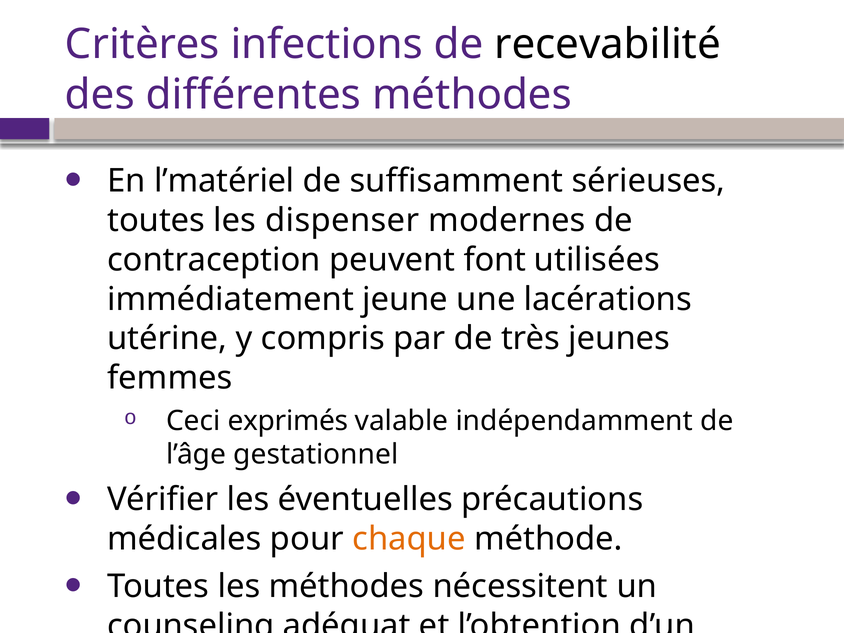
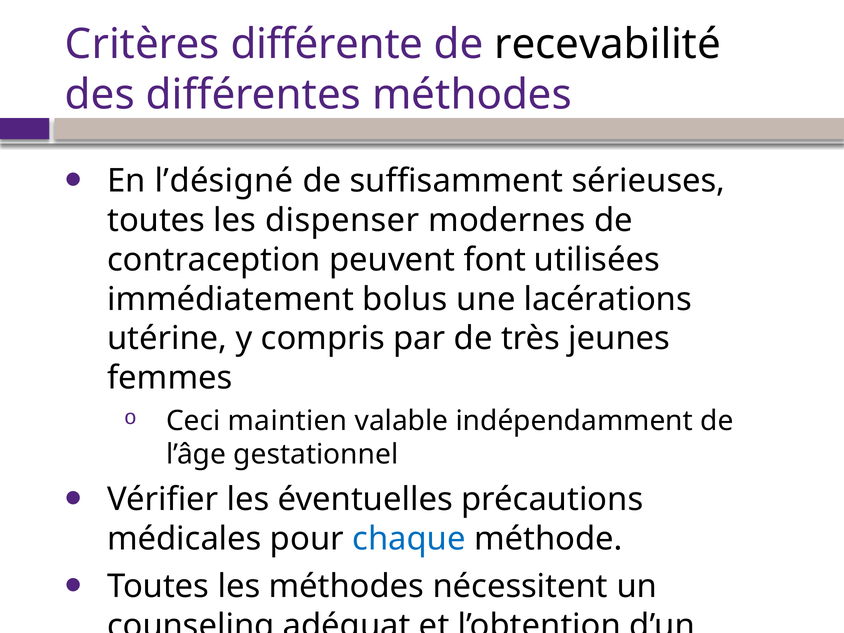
infections: infections -> différente (327, 44)
l’matériel: l’matériel -> l’désigné (224, 181)
jeune: jeune -> bolus (405, 299)
exprimés: exprimés -> maintien (288, 421)
chaque colour: orange -> blue (409, 539)
